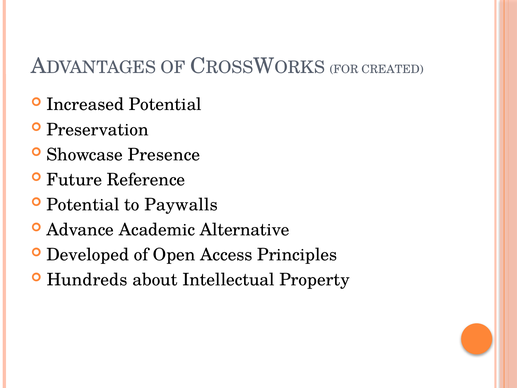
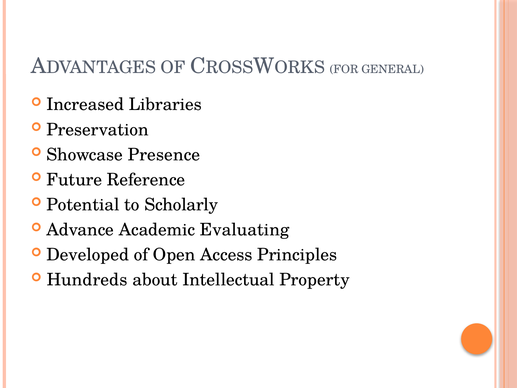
CREATED: CREATED -> GENERAL (393, 69)
Increased Potential: Potential -> Libraries (165, 105)
Paywalls: Paywalls -> Scholarly (181, 205)
Alternative: Alternative -> Evaluating (245, 230)
